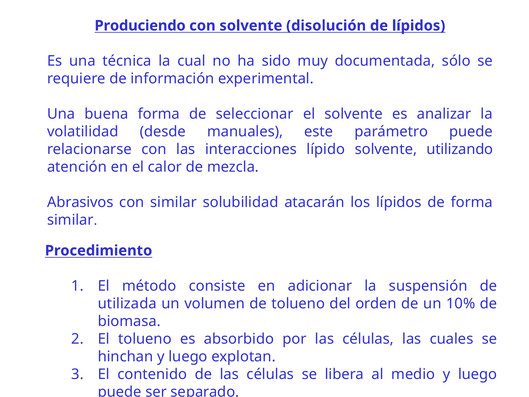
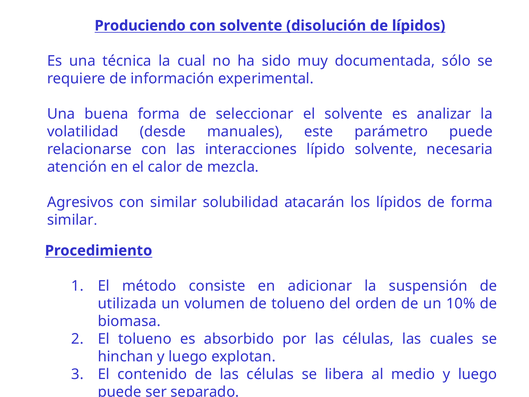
utilizando: utilizando -> necesaria (460, 149)
Abrasivos: Abrasivos -> Agresivos (80, 202)
